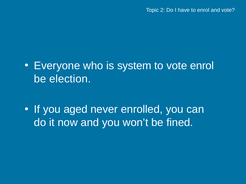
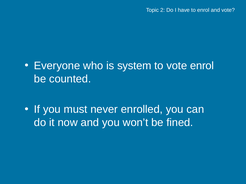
election: election -> counted (70, 79)
aged: aged -> must (76, 110)
